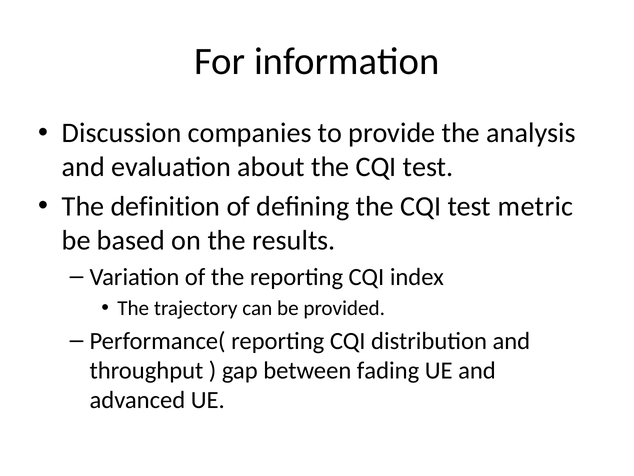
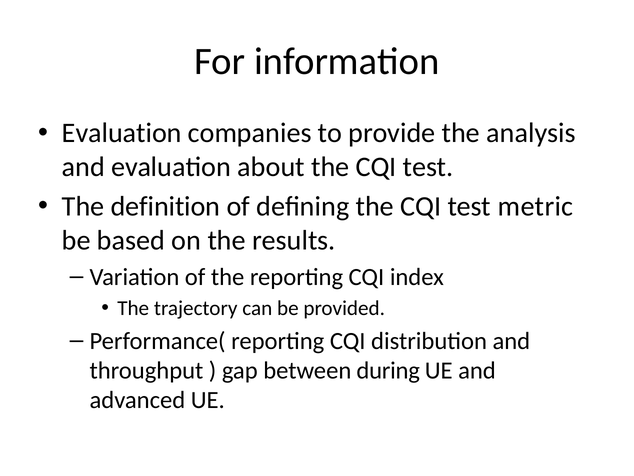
Discussion: Discussion -> Evaluation (122, 133)
fading: fading -> during (388, 370)
